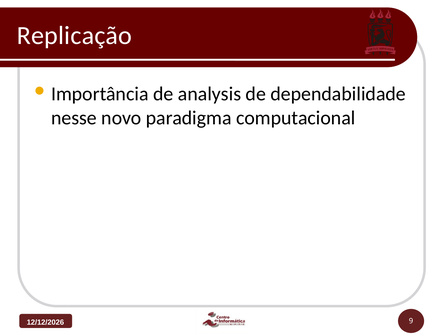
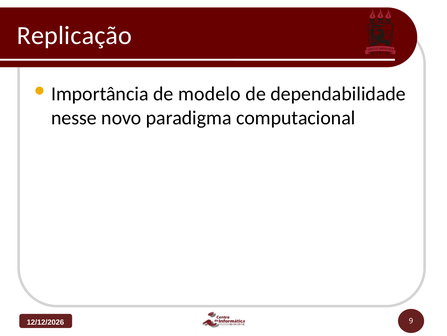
analysis: analysis -> modelo (209, 94)
